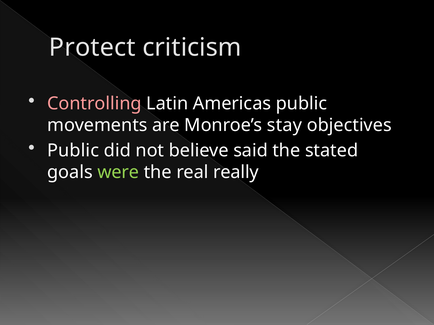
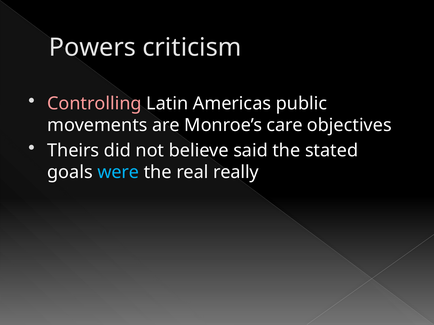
Protect: Protect -> Powers (92, 48)
stay: stay -> care (285, 125)
Public: Public -> Theirs (73, 151)
were colour: light green -> light blue (118, 172)
